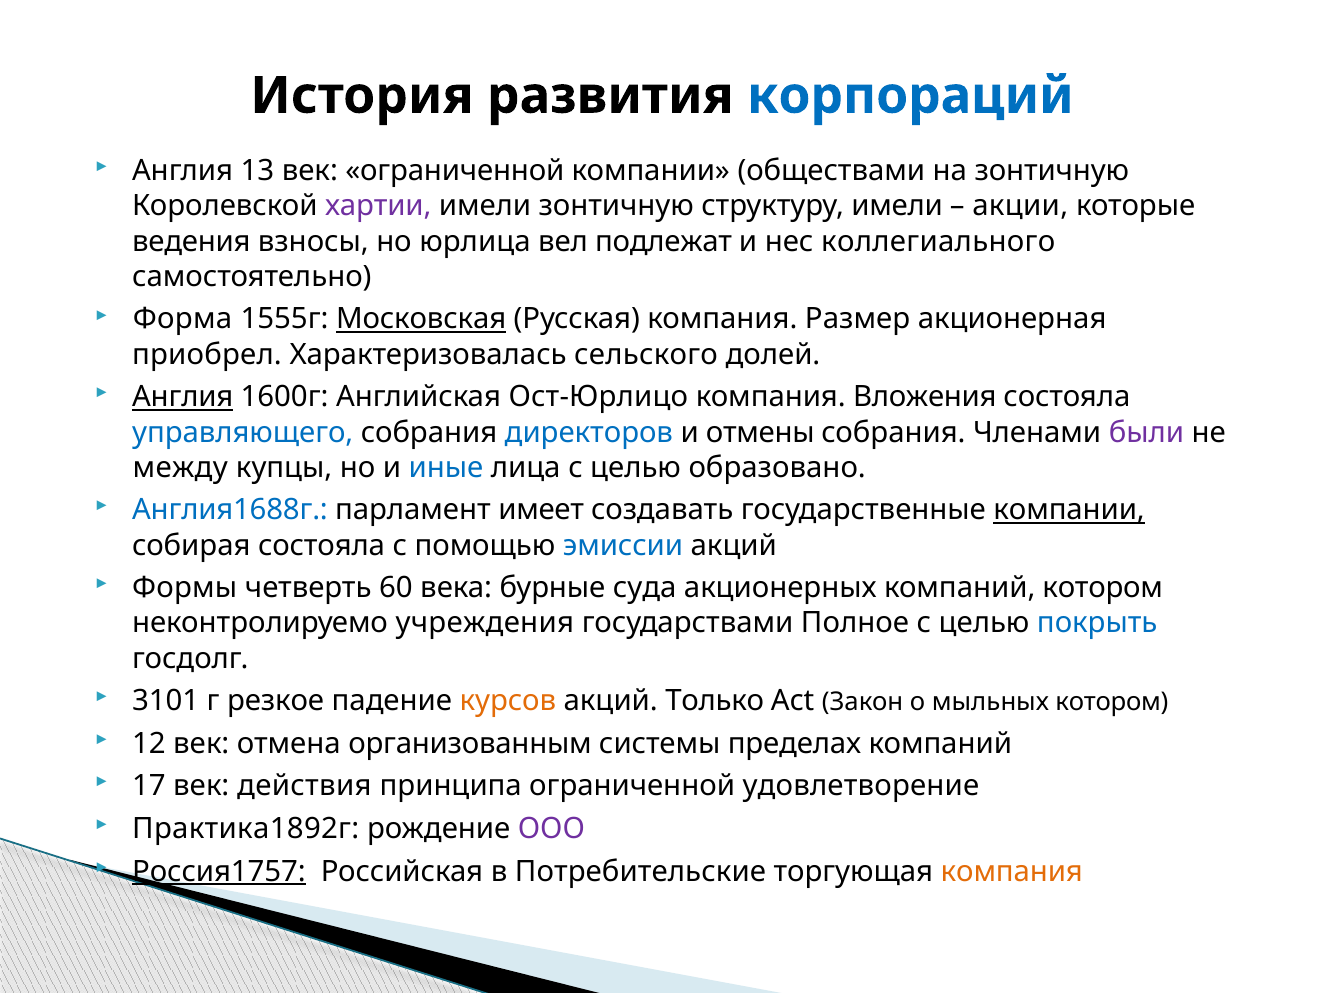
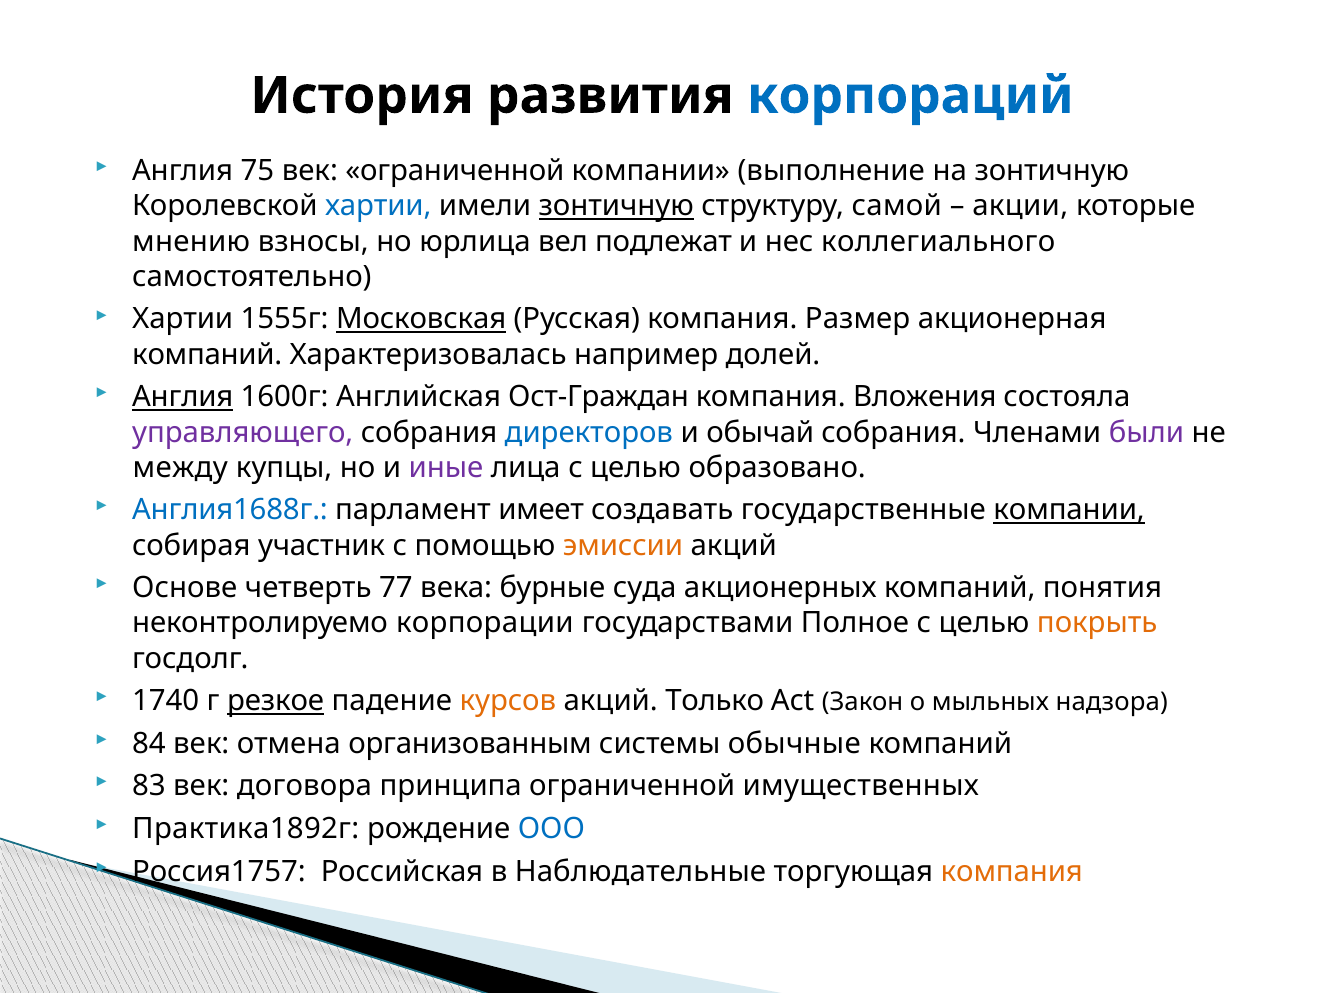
13: 13 -> 75 (257, 171)
обществами: обществами -> выполнение (831, 171)
хартии colour: purple -> blue (378, 206)
зонтичную underline: none -> present (616, 206)
структуру имели: имели -> самой (897, 206)
ведения: ведения -> мнению (191, 241)
Форма: Форма -> Хартии (183, 319)
приобрел: приобрел -> компаний (207, 355)
сельского: сельского -> например (646, 355)
Ост-Юрлицо: Ост-Юрлицо -> Ост-Граждан (599, 397)
управляющего colour: blue -> purple (243, 432)
отмены: отмены -> обычай (760, 432)
иные colour: blue -> purple (446, 468)
собирая состояла: состояла -> участник (322, 545)
эмиссии colour: blue -> orange (623, 545)
Формы: Формы -> Основе (185, 588)
60: 60 -> 77 (396, 588)
компаний котором: котором -> понятия (1103, 588)
учреждения: учреждения -> корпорации (485, 623)
покрыть colour: blue -> orange (1097, 623)
3101: 3101 -> 1740 (166, 701)
резкое underline: none -> present (276, 701)
мыльных котором: котором -> надзора (1112, 702)
12: 12 -> 84 (149, 744)
пределах: пределах -> обычные (794, 744)
17: 17 -> 83 (149, 786)
действия: действия -> договора (304, 786)
удовлетворение: удовлетворение -> имущественных (861, 786)
ООО colour: purple -> blue (551, 829)
Россия1757 underline: present -> none (219, 871)
Потребительские: Потребительские -> Наблюдательные (640, 871)
